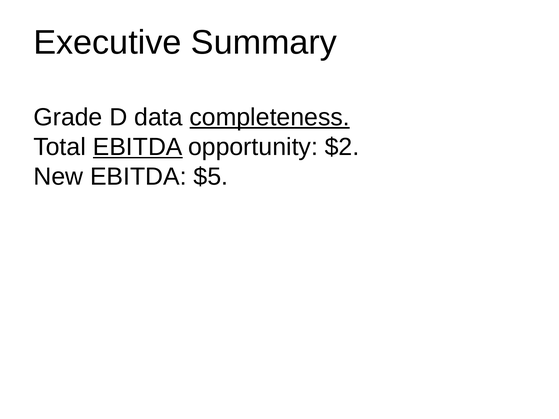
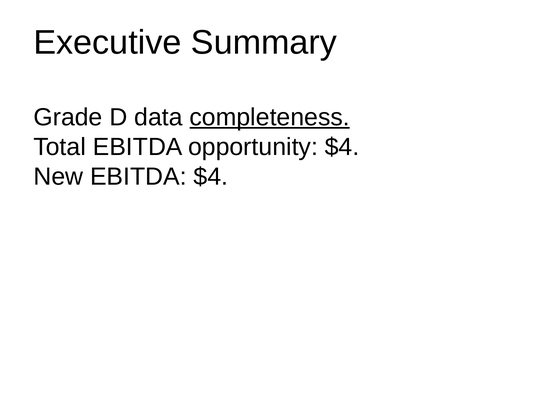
EBITDA underline: present -> none (138, 147)
opportunity $2: $2 -> $4 (342, 147)
EBITDA $5: $5 -> $4 (211, 177)
